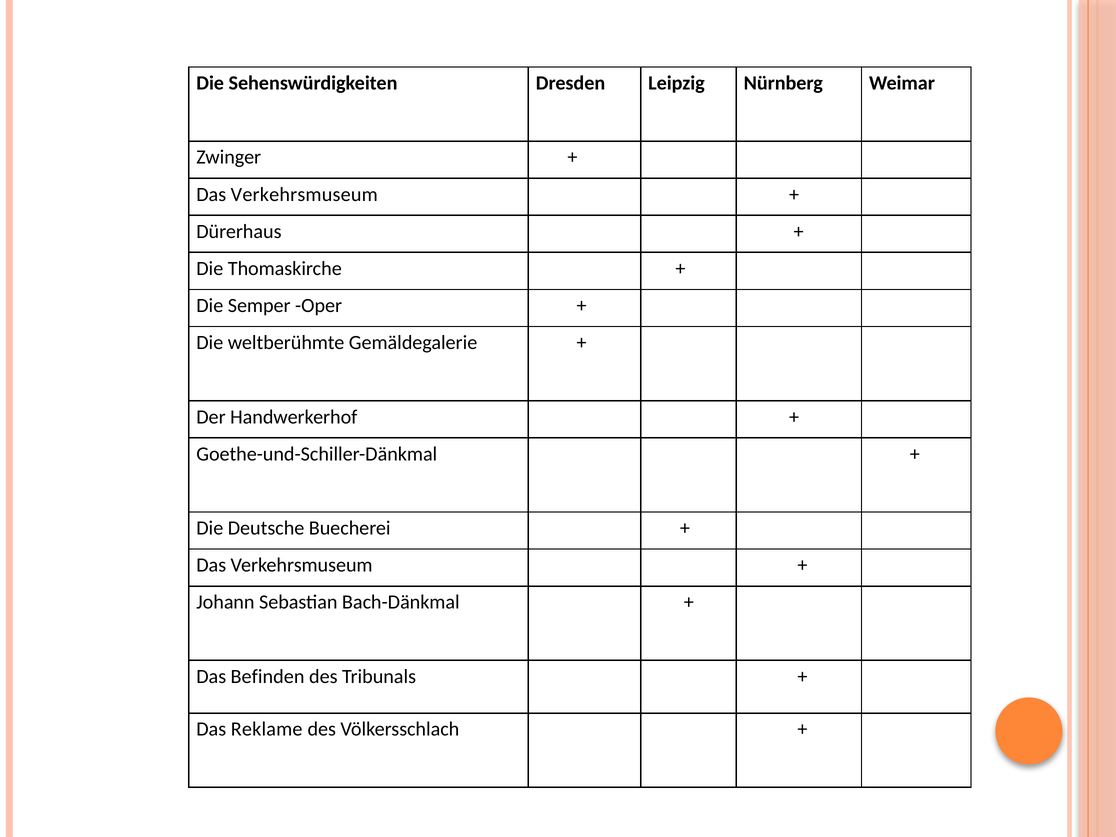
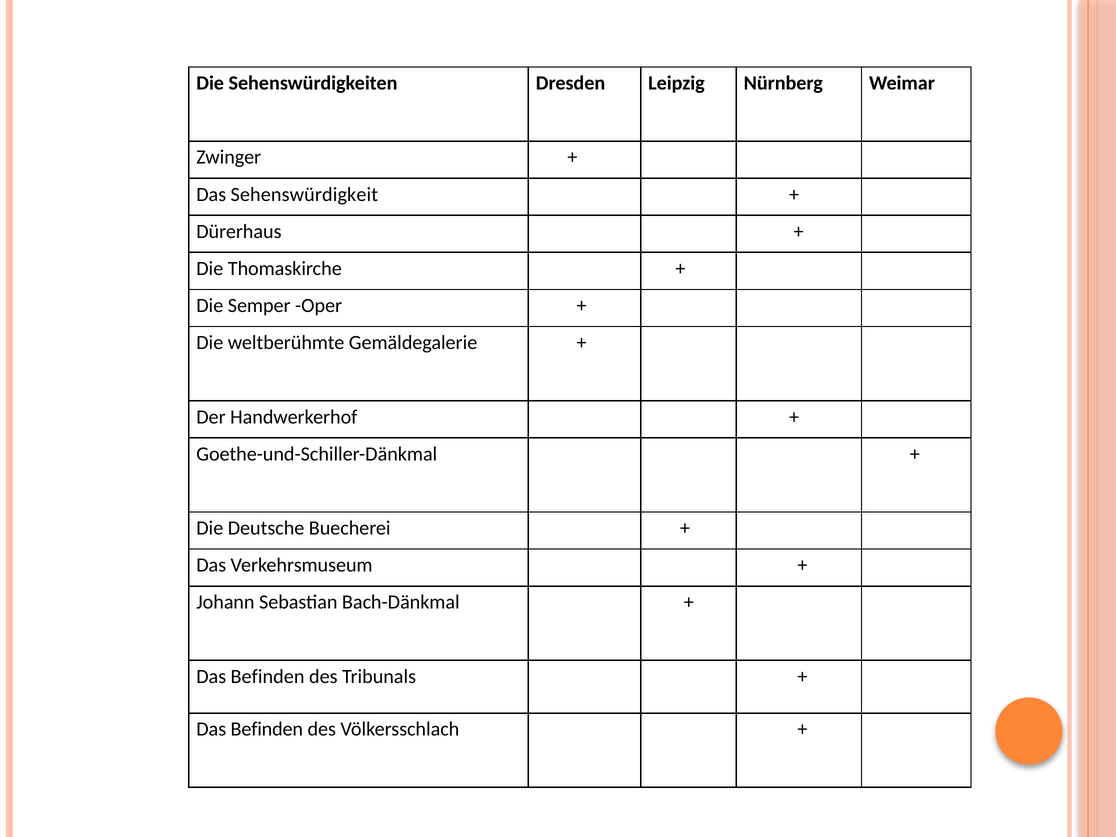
Verkehrsmuseum: Verkehrsmuseum -> Sehenswürdigkeit (304, 194)
Reklame: Reklame -> Befinden (267, 729)
